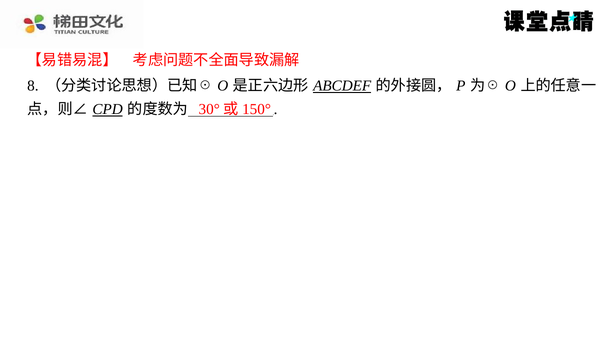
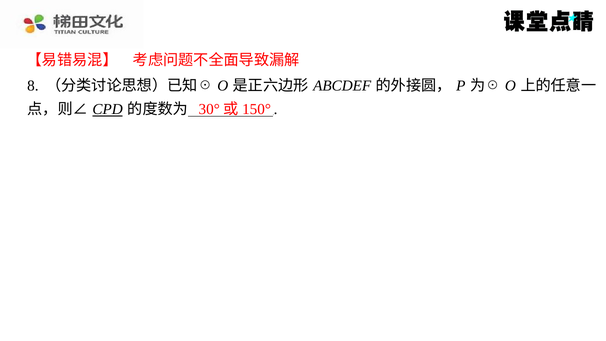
ABCDEF underline: present -> none (342, 86)
